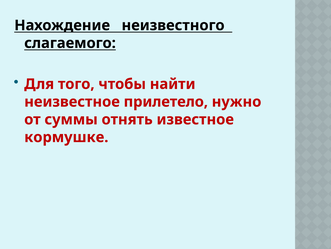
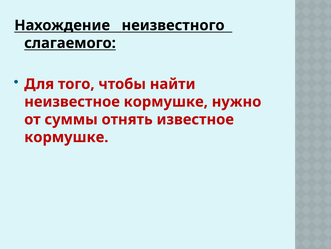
неизвестное прилетело: прилетело -> кормушке (166, 101)
